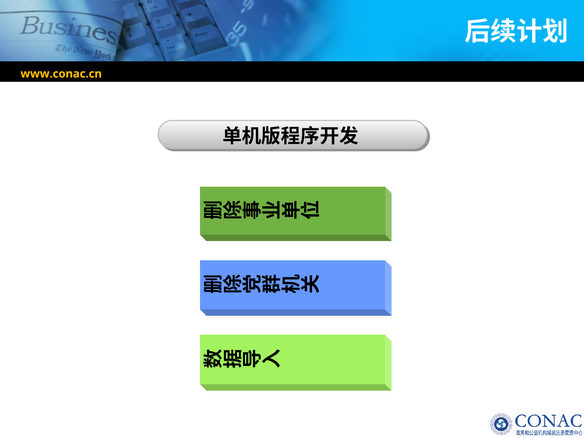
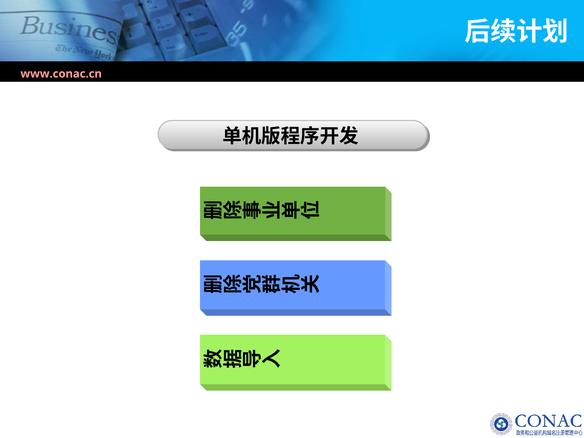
www.conac.cn colour: yellow -> pink (61, 74)
